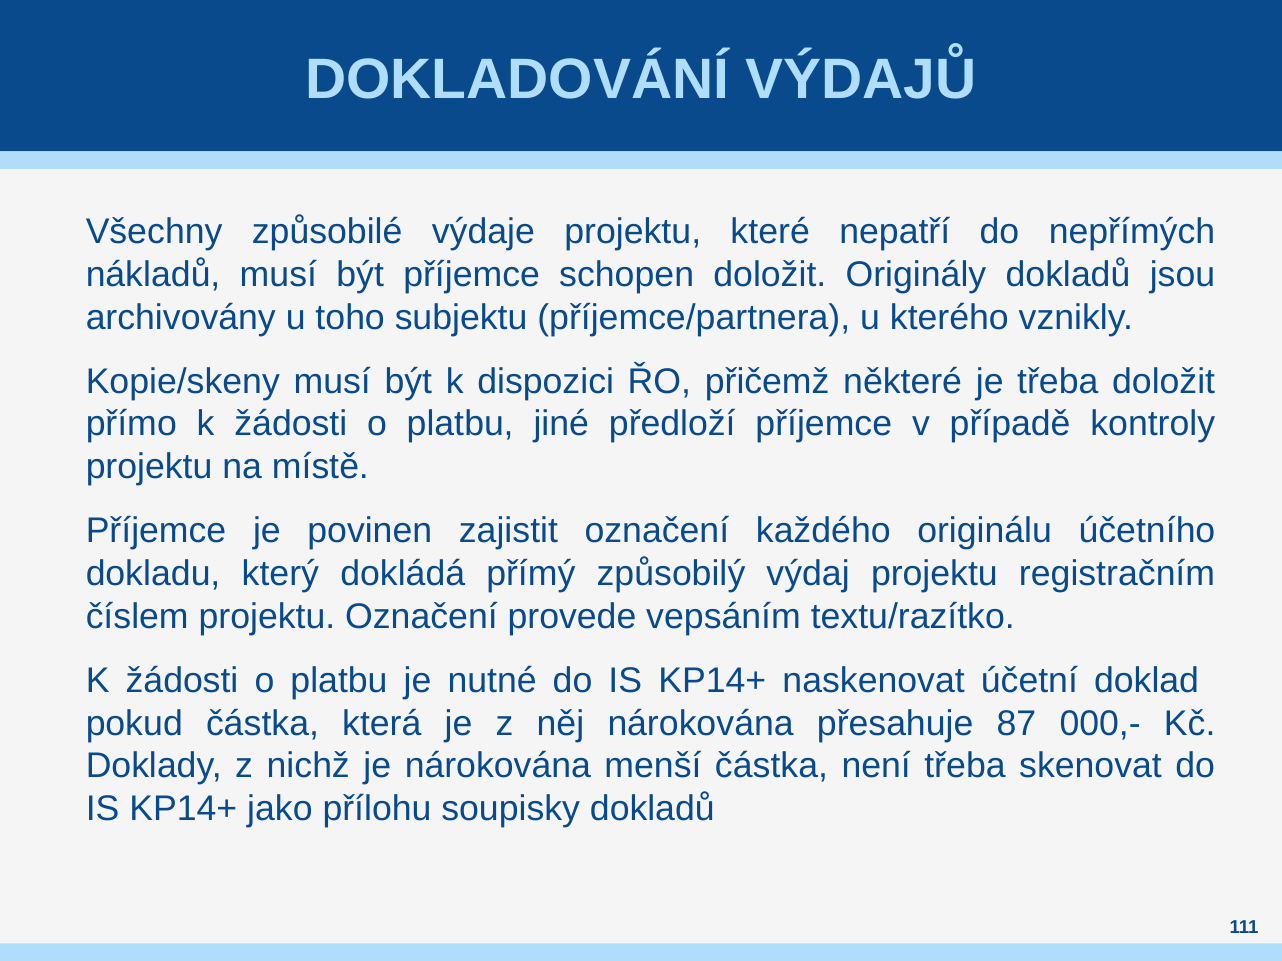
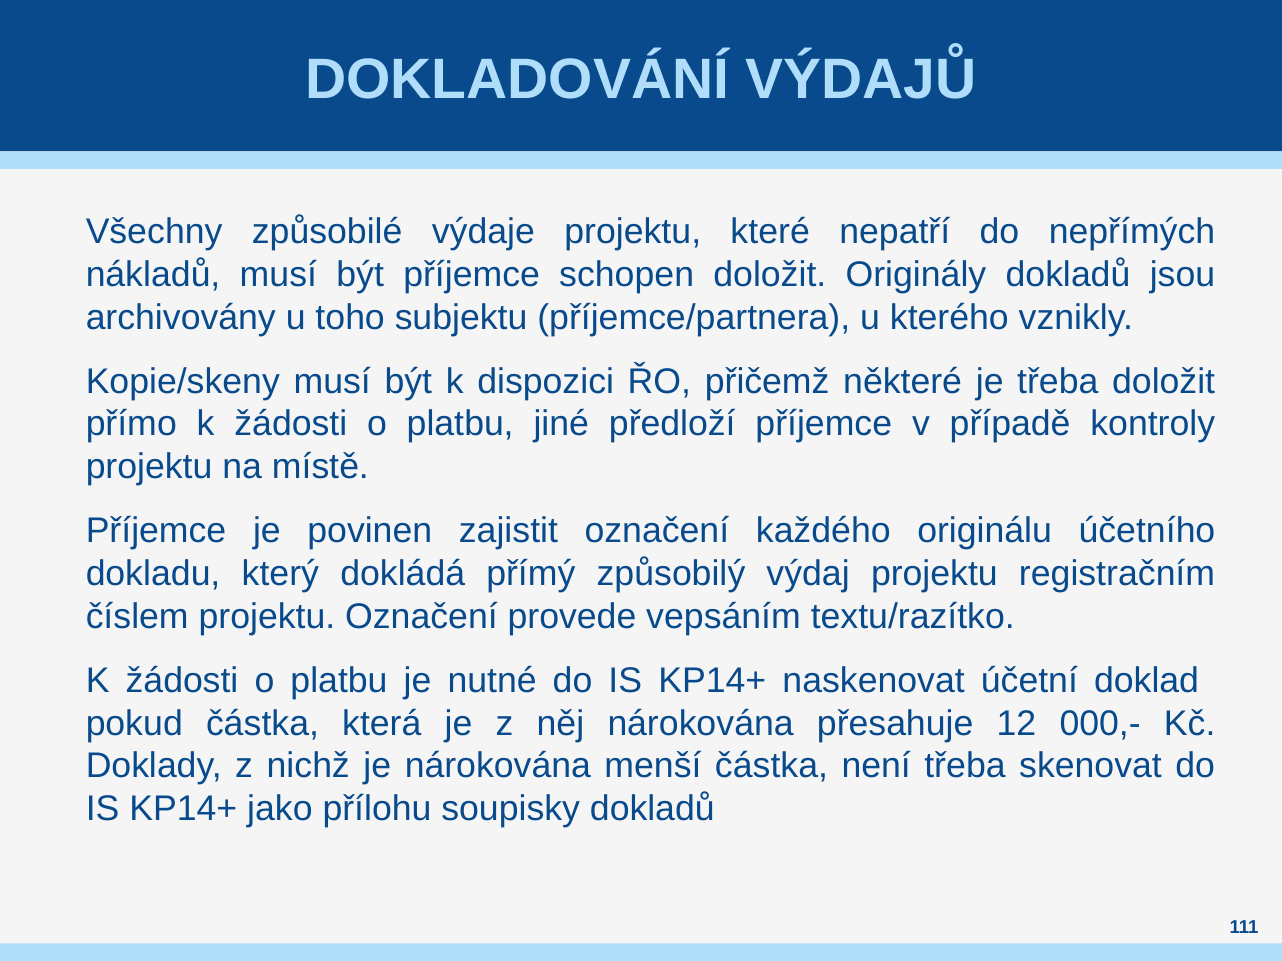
87: 87 -> 12 (1016, 724)
